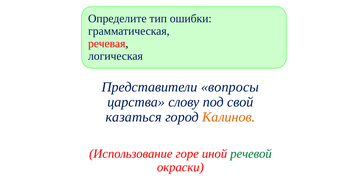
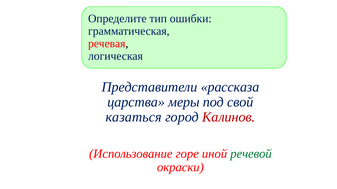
вопросы: вопросы -> рассказа (230, 87)
слову: слову -> меры (184, 102)
Калинов colour: orange -> red (229, 117)
